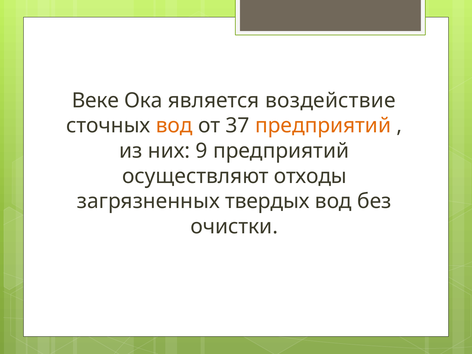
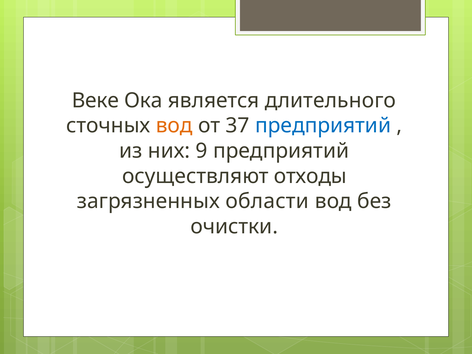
воздействие: воздействие -> длительного (330, 101)
предприятий colour: orange -> blue (323, 126)
твердых: твердых -> области (267, 201)
